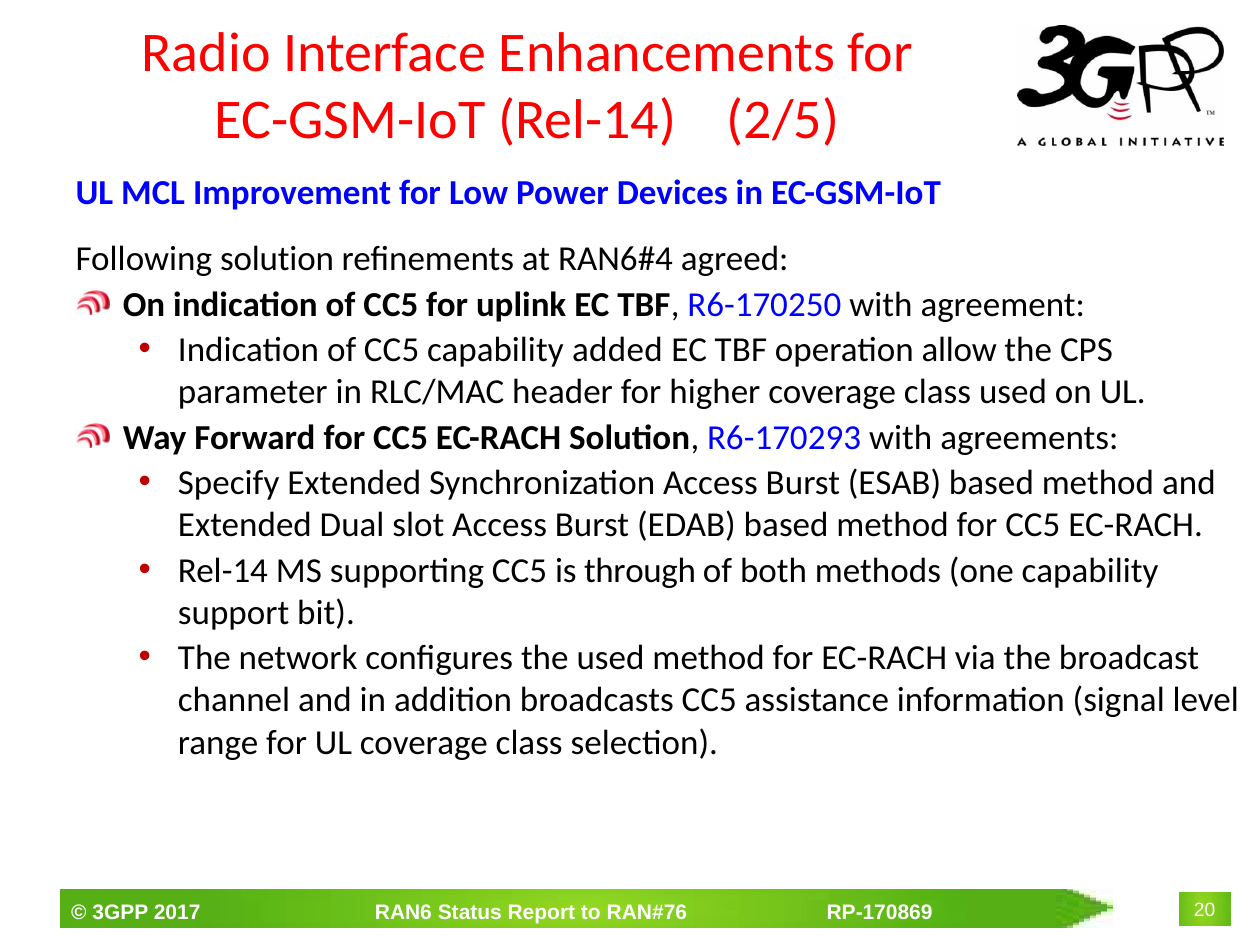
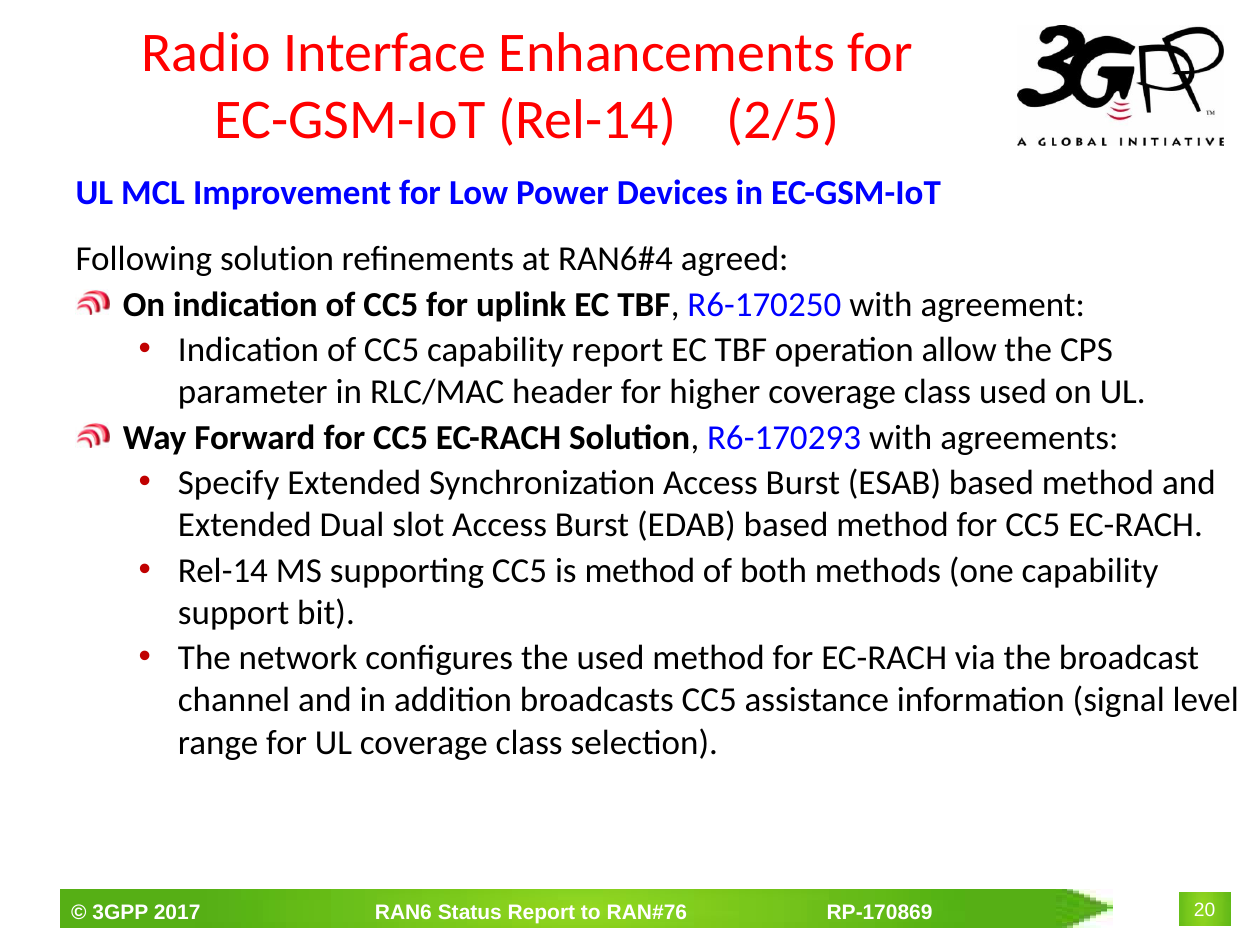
capability added: added -> report (617, 350)
is through: through -> method (640, 571)
